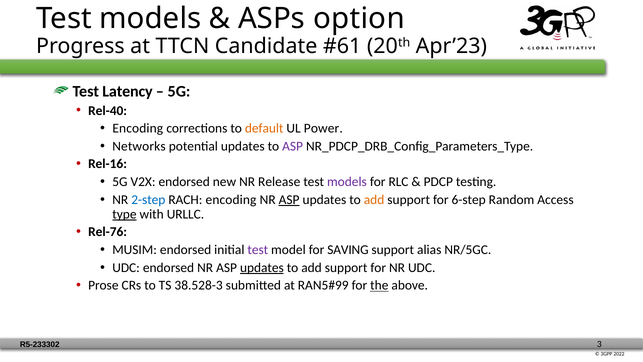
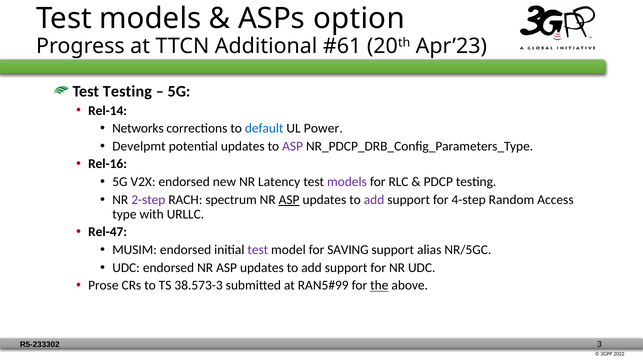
Candidate: Candidate -> Additional (266, 46)
Test Latency: Latency -> Testing (127, 91)
Rel-40: Rel-40 -> Rel-14 (108, 110)
Encoding: Encoding -> Networks (138, 128)
default colour: orange -> blue (264, 128)
Networks: Networks -> Develpmt (139, 146)
Release: Release -> Latency (279, 182)
2-step colour: blue -> purple (148, 200)
RACH encoding: encoding -> spectrum (231, 200)
add colour: orange -> purple (374, 200)
6-step: 6-step -> 4-step (469, 200)
type underline: present -> none (124, 214)
Rel-76: Rel-76 -> Rel-47 (108, 232)
updates underline: present -> none (262, 267)
38.528-3: 38.528-3 -> 38.573-3 (199, 285)
